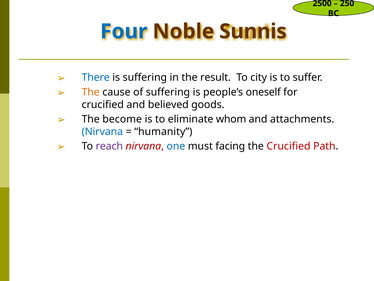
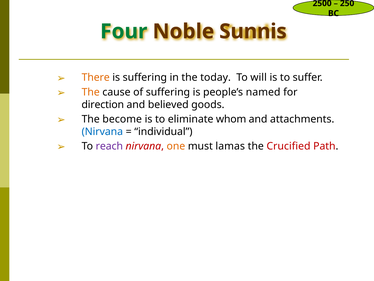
Four colour: blue -> green (124, 31)
There colour: blue -> orange (96, 77)
result: result -> today (216, 77)
city: city -> will (259, 77)
oneself: oneself -> named (263, 92)
crucified: crucified -> direction (103, 104)
humanity: humanity -> individual (163, 131)
one colour: blue -> orange (176, 146)
facing: facing -> lamas (230, 146)
